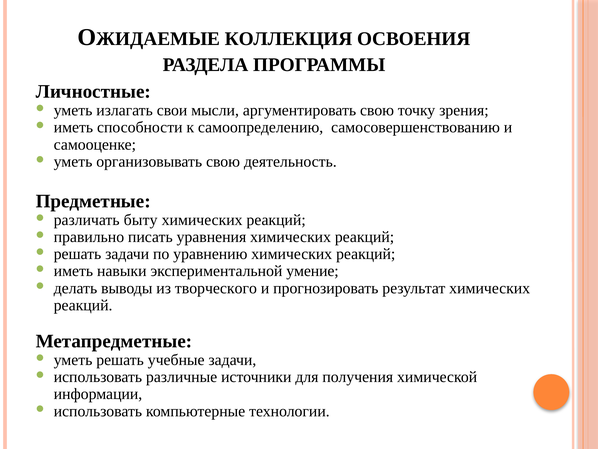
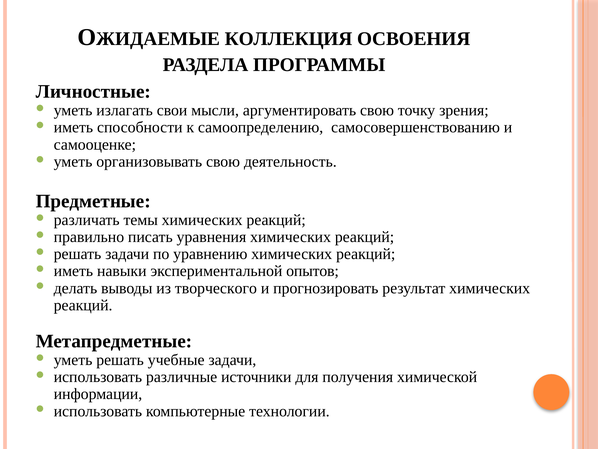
быту: быту -> темы (141, 220)
умение: умение -> опытов (313, 271)
